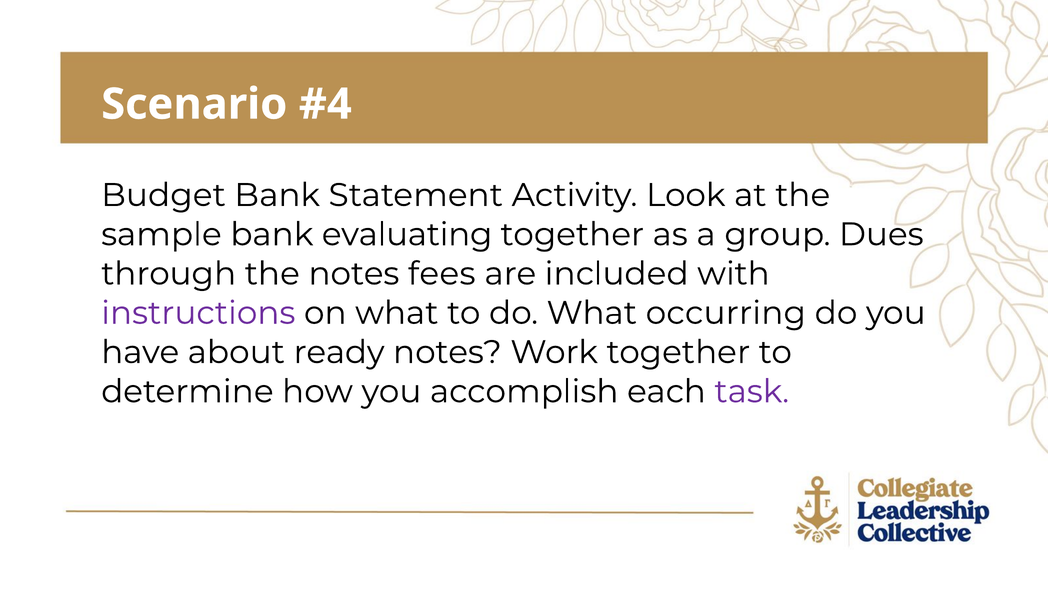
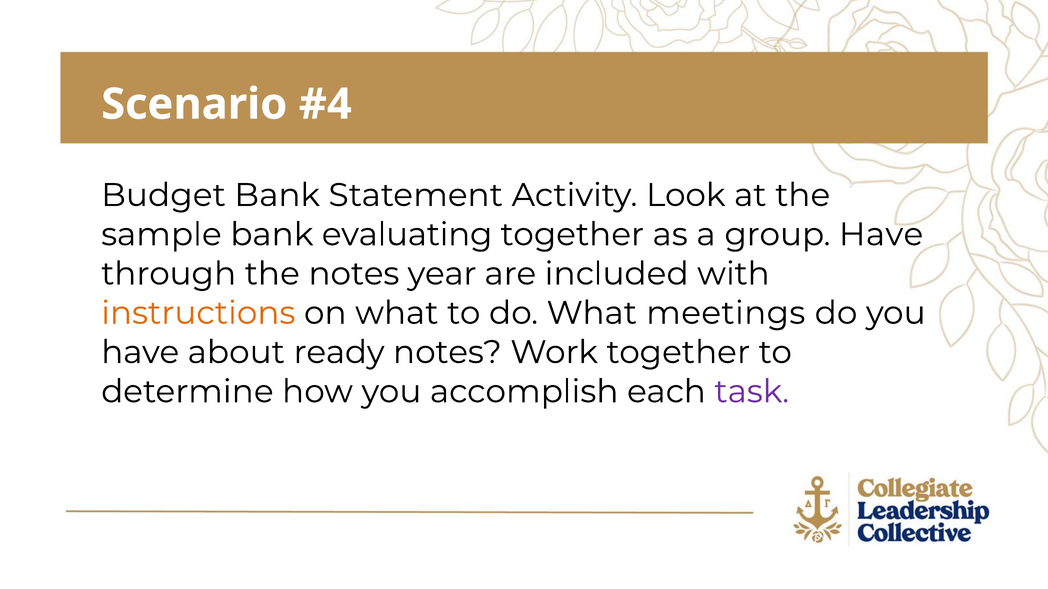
group Dues: Dues -> Have (881, 235)
fees: fees -> year (442, 274)
instructions colour: purple -> orange (198, 313)
occurring: occurring -> meetings (726, 313)
